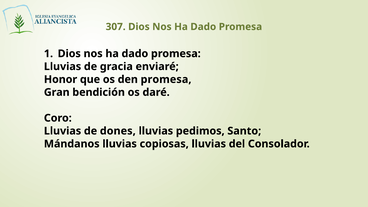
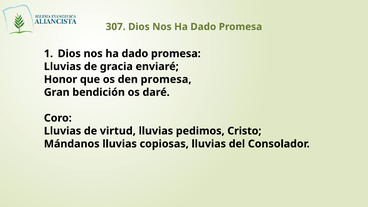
dones: dones -> virtud (118, 131)
Santo: Santo -> Cristo (244, 131)
